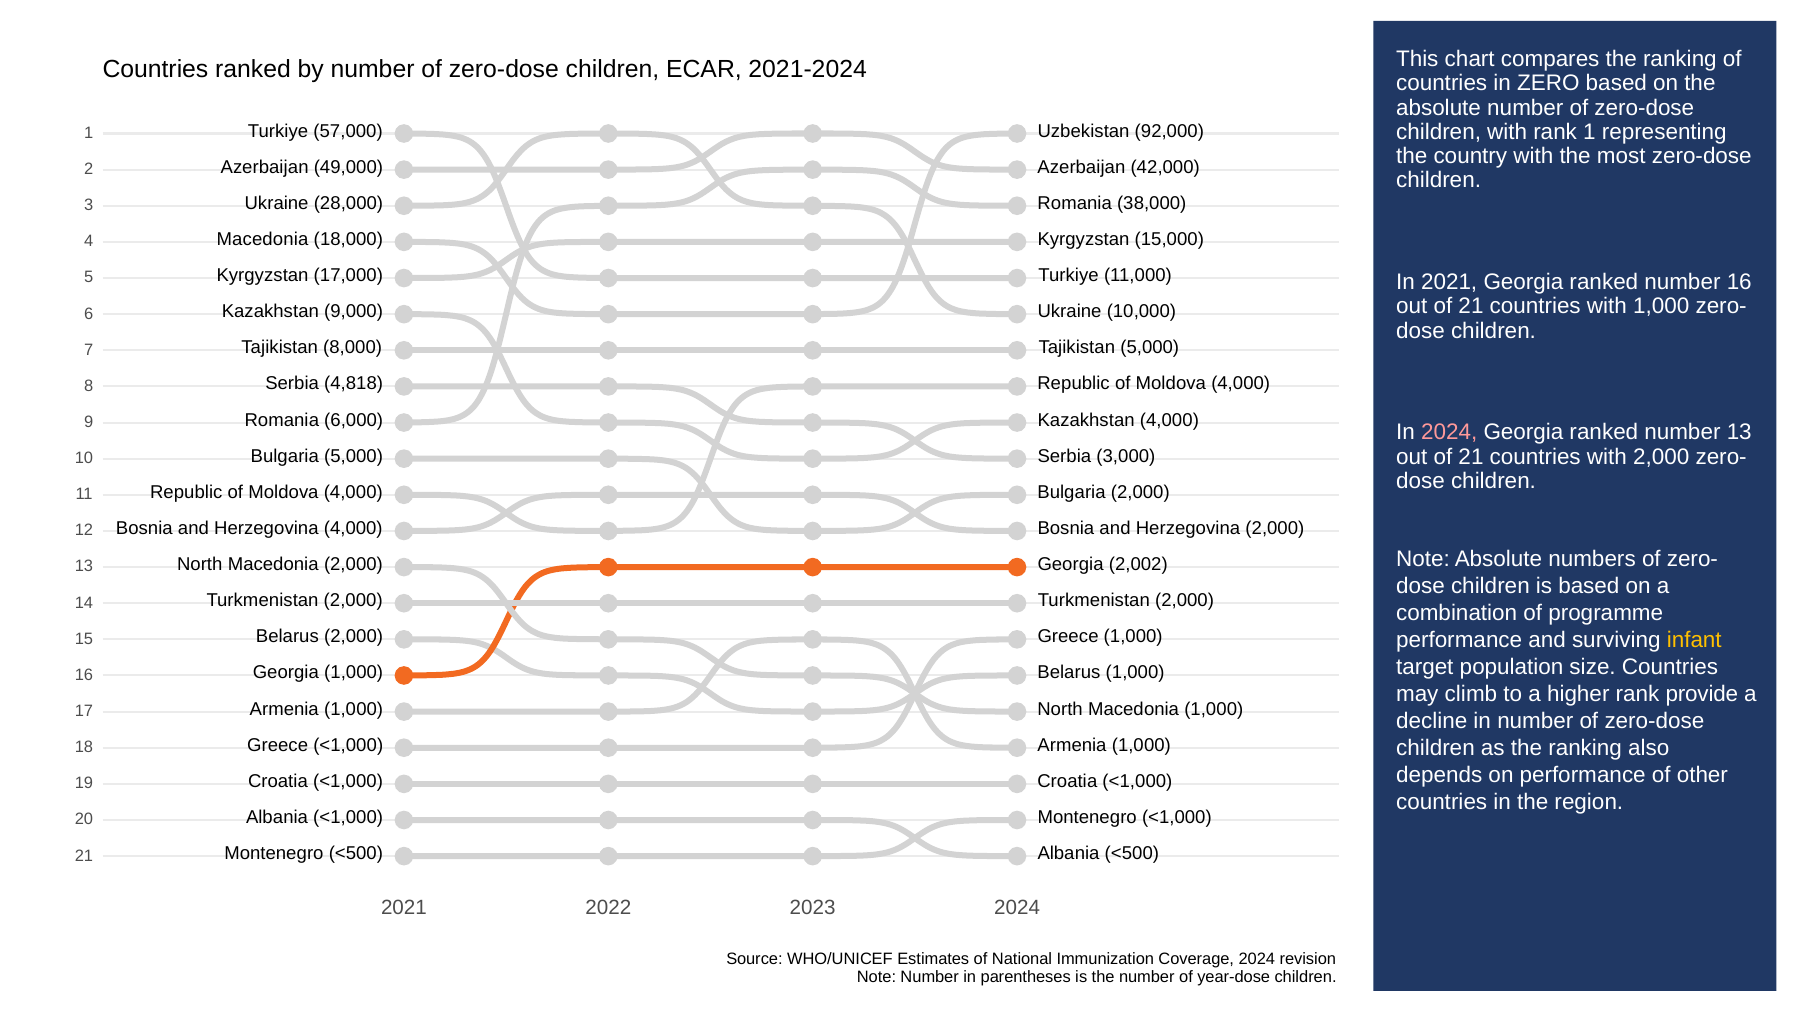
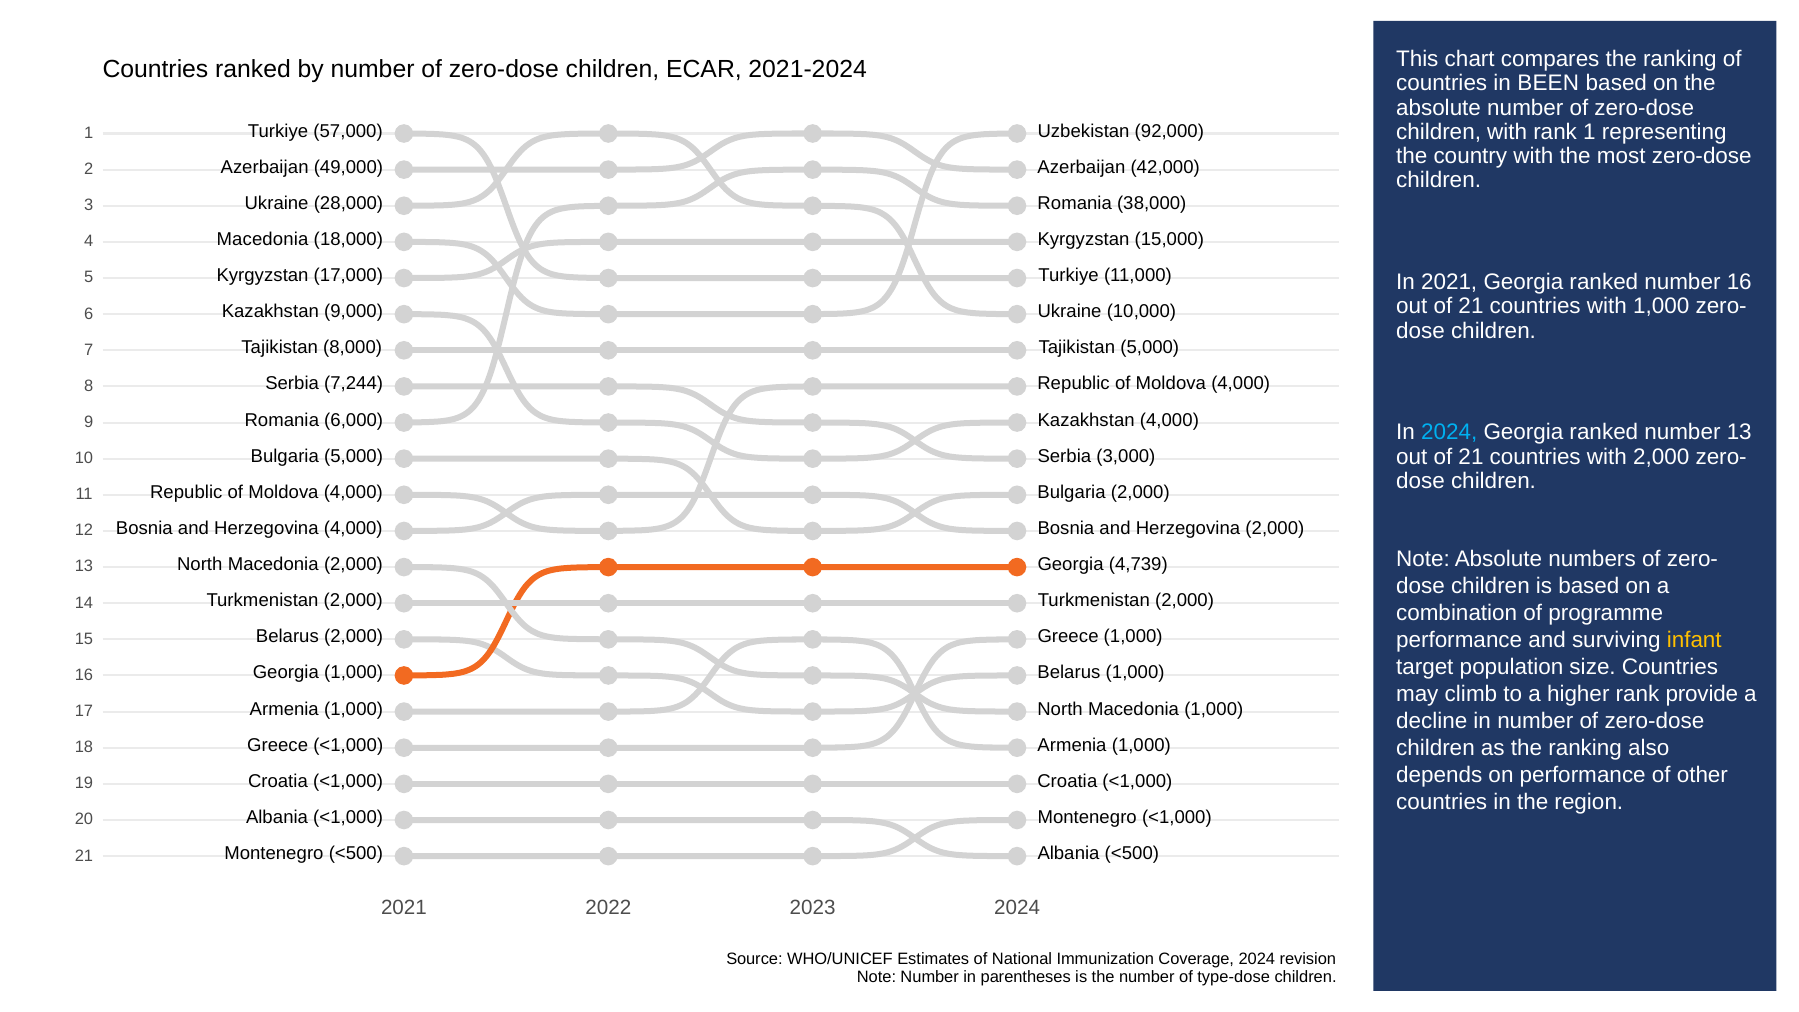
ZERO: ZERO -> BEEN (1548, 83)
4,818: 4,818 -> 7,244 (354, 384)
2024 colour: pink -> light blue (1449, 432)
2,002: 2,002 -> 4,739 (1138, 564)
year-dose: year-dose -> type-dose (1234, 977)
